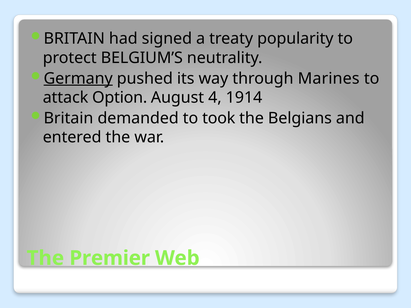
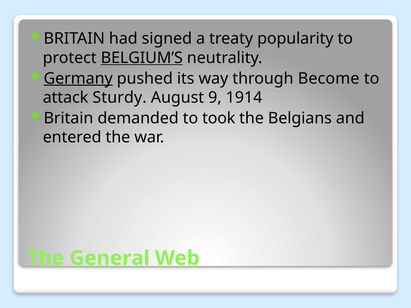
BELGIUM’S underline: none -> present (142, 58)
Marines: Marines -> Become (329, 78)
Option: Option -> Sturdy (120, 98)
4: 4 -> 9 (215, 98)
Premier: Premier -> General (110, 258)
